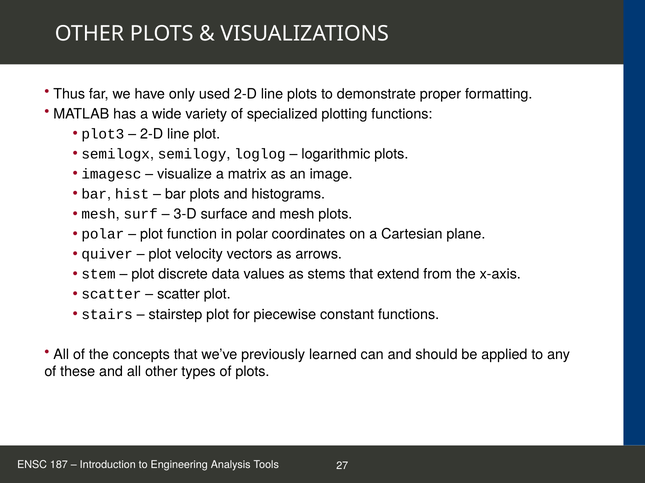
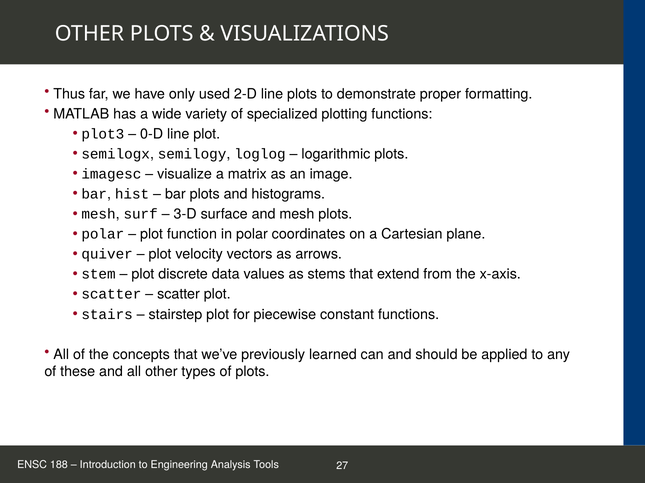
2-D: 2-D -> 0-D (152, 134)
187: 187 -> 188 (59, 465)
